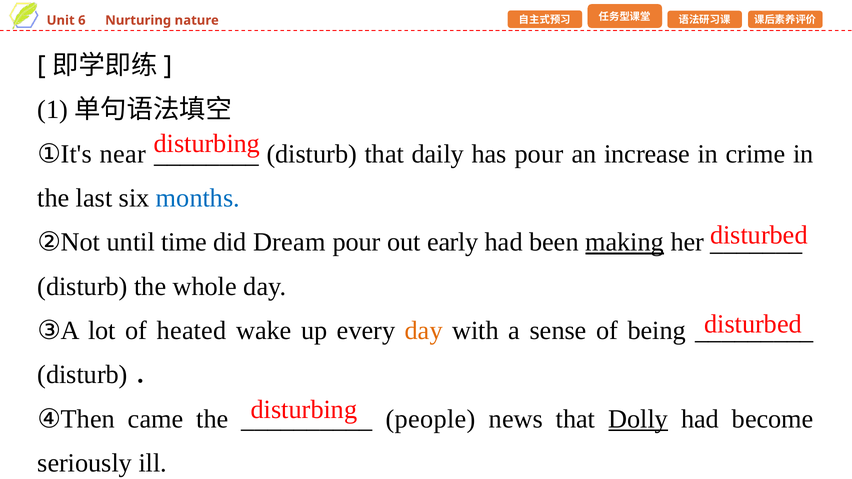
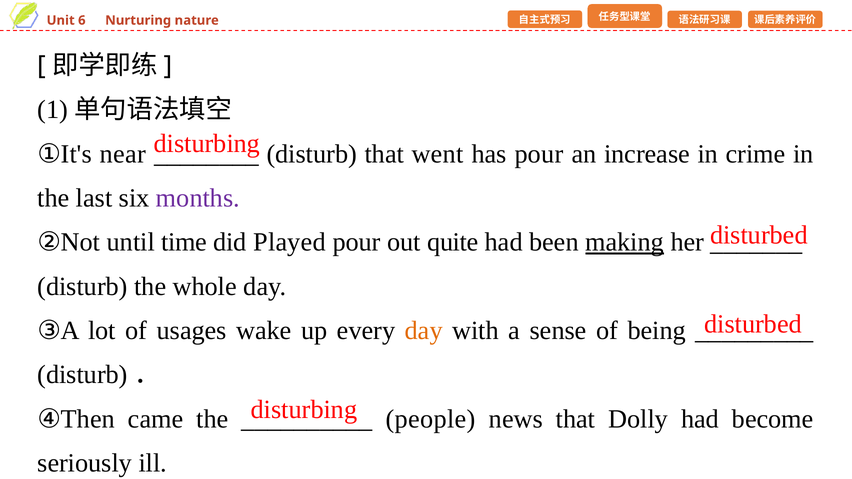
daily: daily -> went (438, 154)
months colour: blue -> purple (198, 198)
Dream: Dream -> Played (289, 242)
early: early -> quite (453, 242)
heated: heated -> usages (192, 331)
Dolly underline: present -> none (638, 419)
